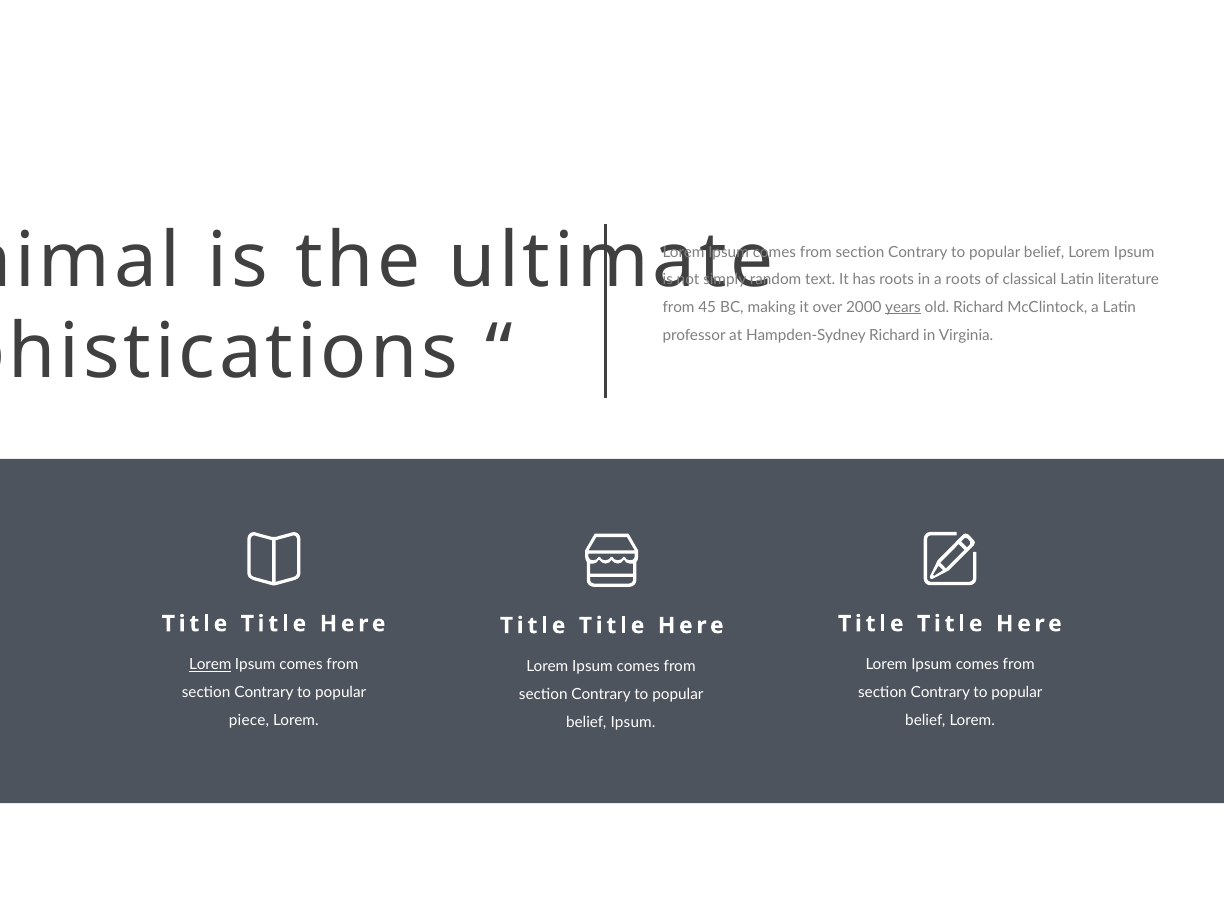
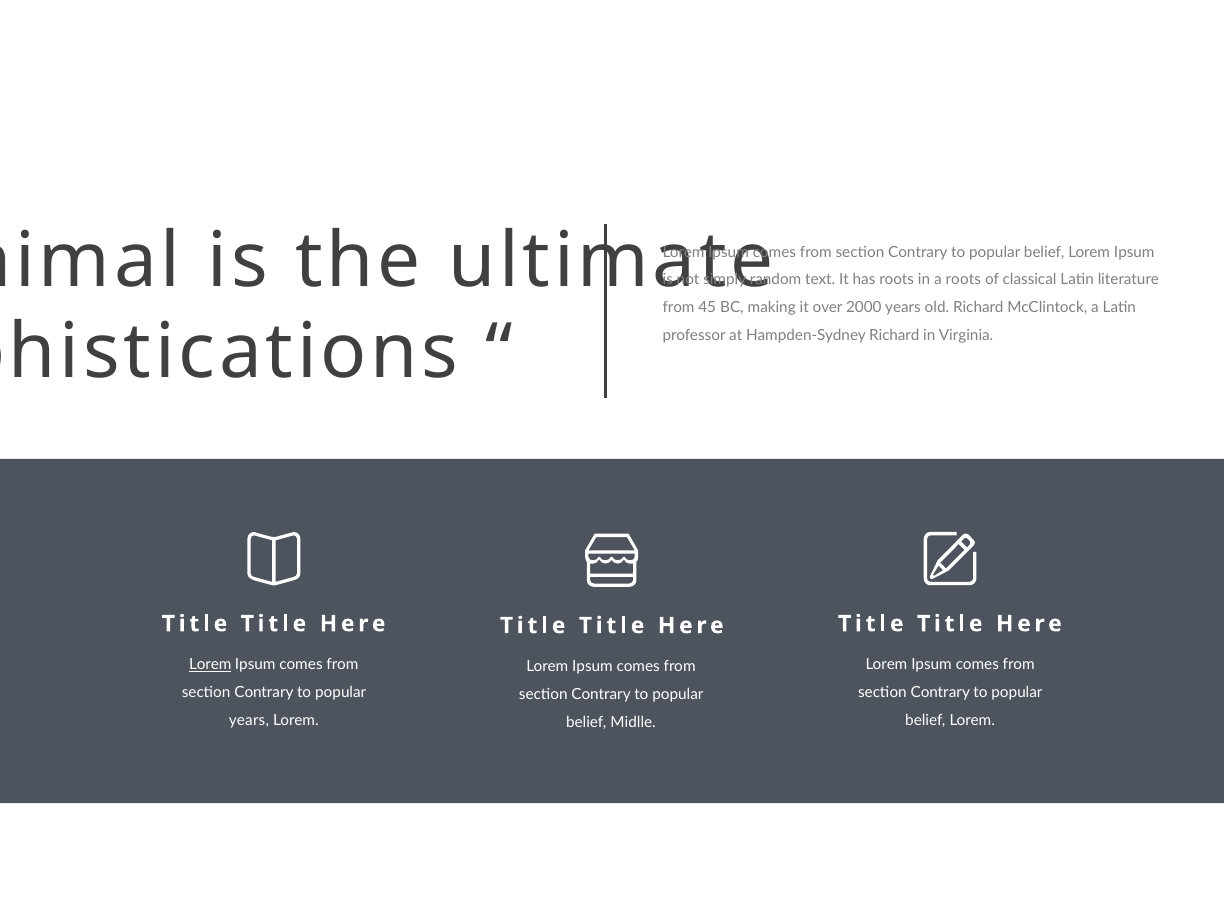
years underline: present -> none (903, 307)
piece: piece -> years (249, 720)
belief Ipsum: Ipsum -> Midlle (633, 722)
